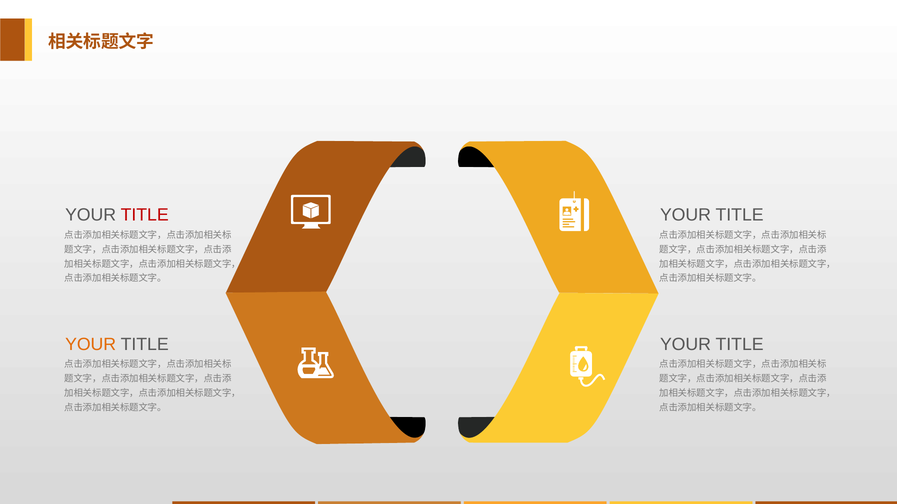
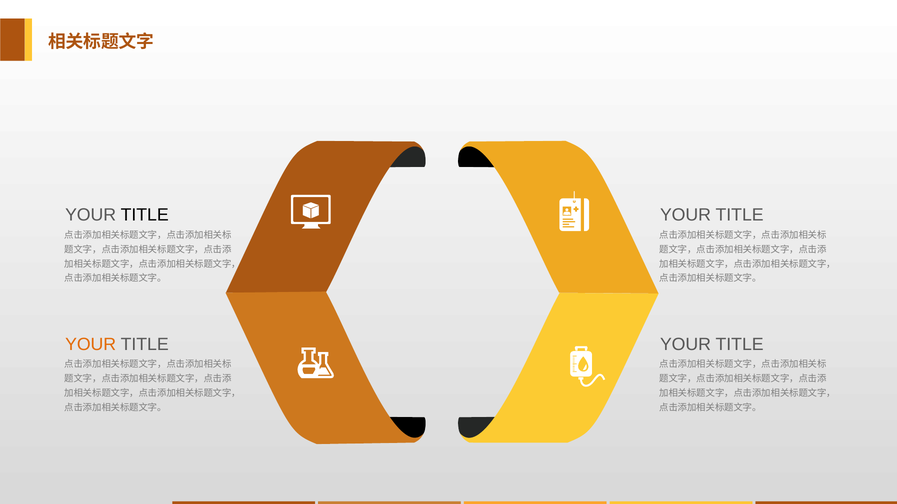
TITLE colour: red -> black (145, 215)
